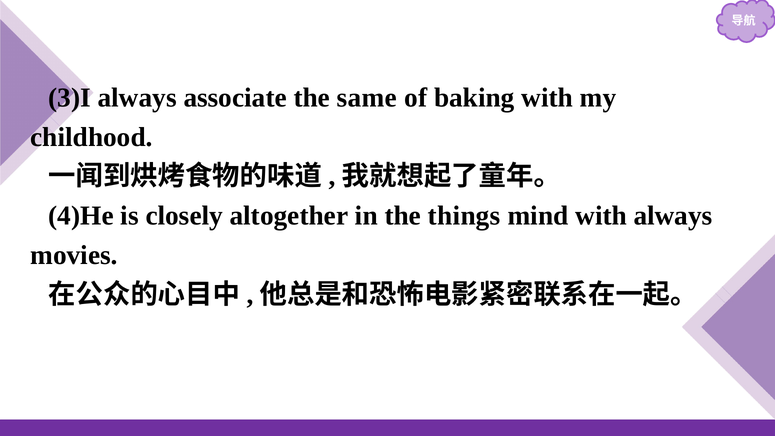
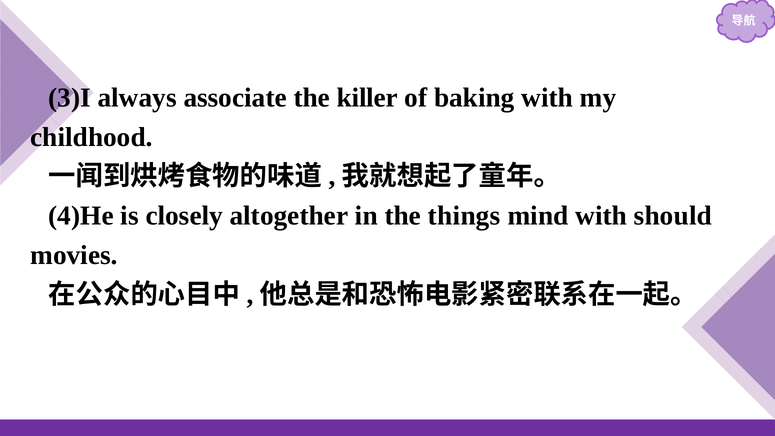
same: same -> killer (367, 98)
with always: always -> should (673, 216)
